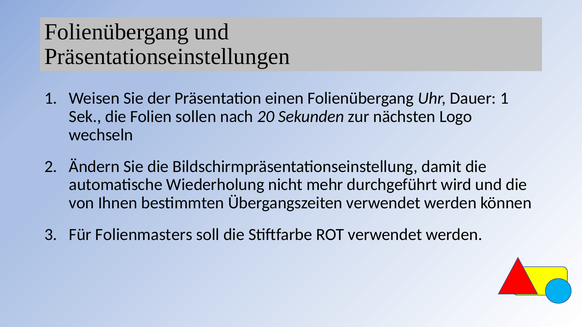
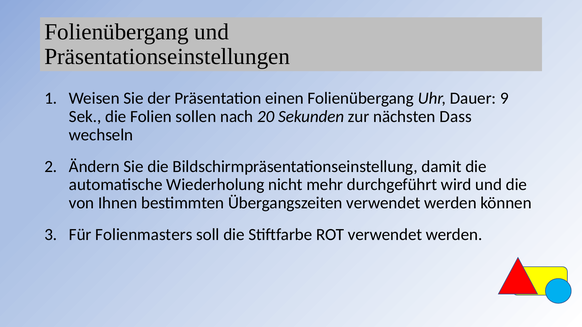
Dauer 1: 1 -> 9 (504, 98)
Logo: Logo -> Dass (456, 117)
